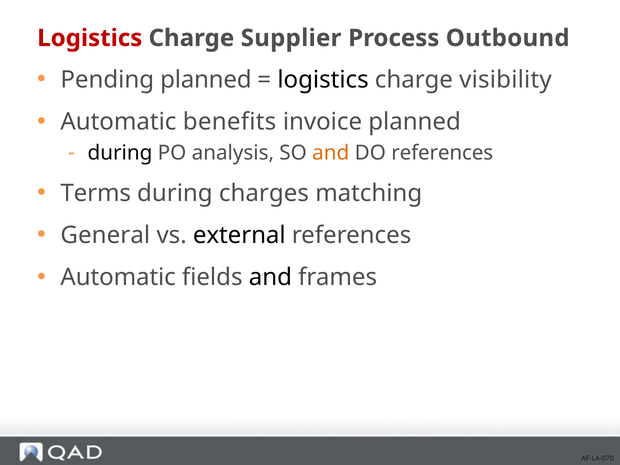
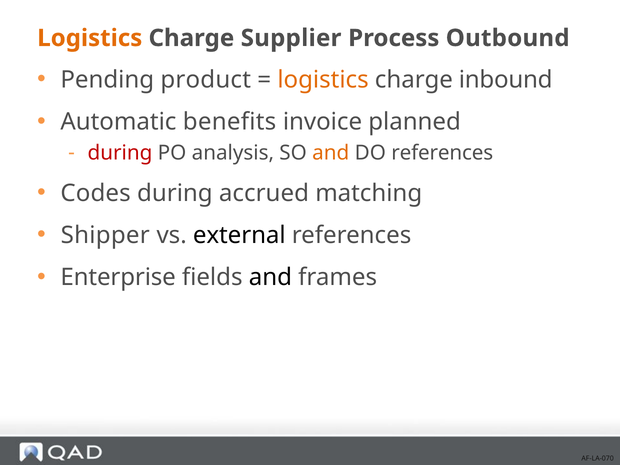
Logistics colour: red -> orange (90, 38)
Pending planned: planned -> product (206, 80)
logistics colour: black -> orange (323, 80)
visibility: visibility -> inbound (506, 80)
during colour: black -> red (120, 153)
Terms: Terms -> Codes (96, 193)
charges: charges -> accrued (264, 193)
General: General -> Shipper (105, 235)
Automatic: Automatic -> Enterprise (118, 277)
